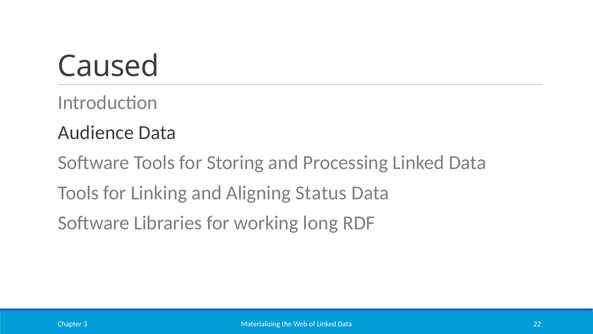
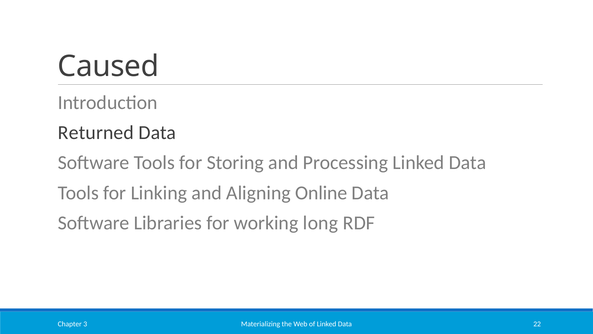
Audience: Audience -> Returned (96, 133)
Status: Status -> Online (321, 193)
